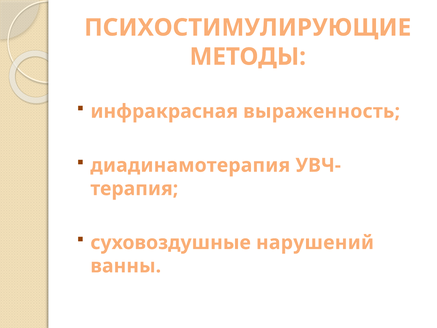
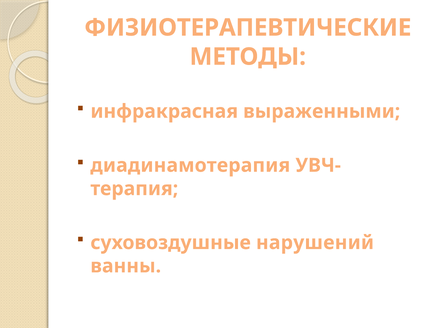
ПСИХОСТИМУЛИРУЮЩИЕ: ПСИХОСТИМУЛИРУЮЩИЕ -> ФИЗИОТЕРАПЕВТИЧЕСКИЕ (248, 28)
выраженность: выраженность -> выраженными (322, 111)
